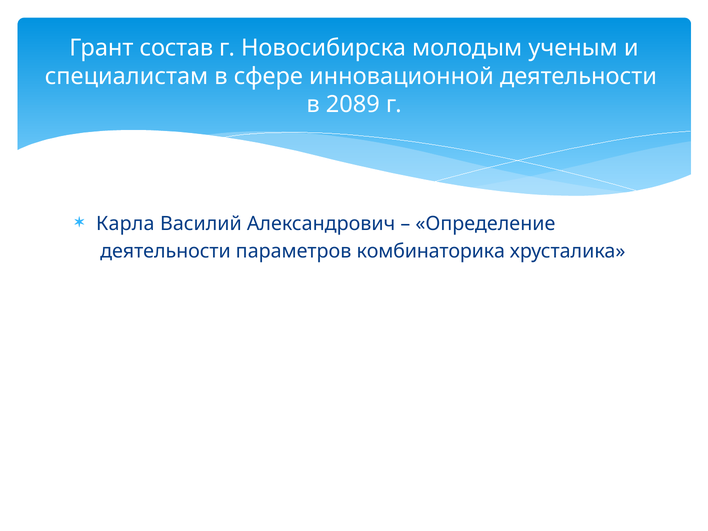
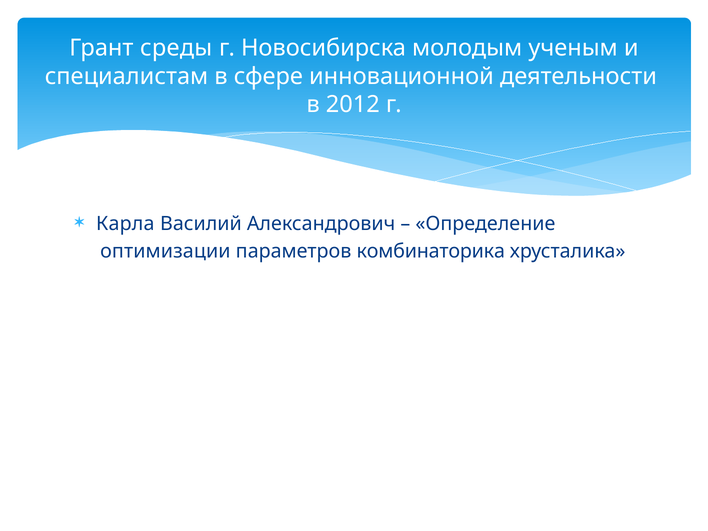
состав: состав -> среды (176, 48)
2089: 2089 -> 2012 (353, 105)
деятельности: деятельности -> оптимизации (165, 251)
